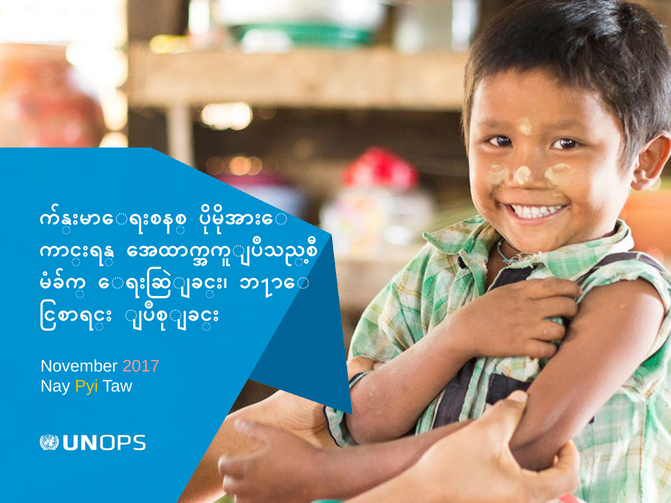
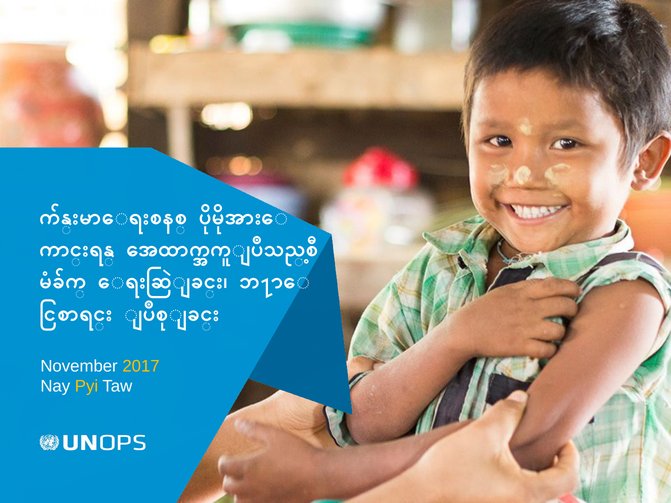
2017 colour: pink -> yellow (141, 366)
